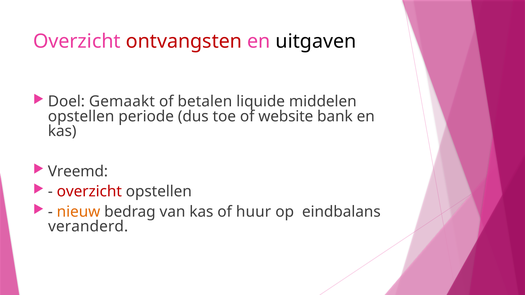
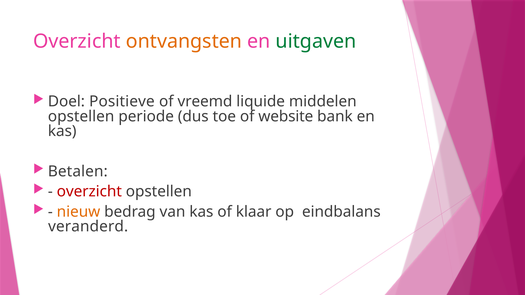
ontvangsten colour: red -> orange (184, 41)
uitgaven colour: black -> green (316, 41)
Gemaakt: Gemaakt -> Positieve (122, 102)
betalen: betalen -> vreemd (205, 102)
Vreemd: Vreemd -> Betalen (78, 171)
huur: huur -> klaar (254, 212)
